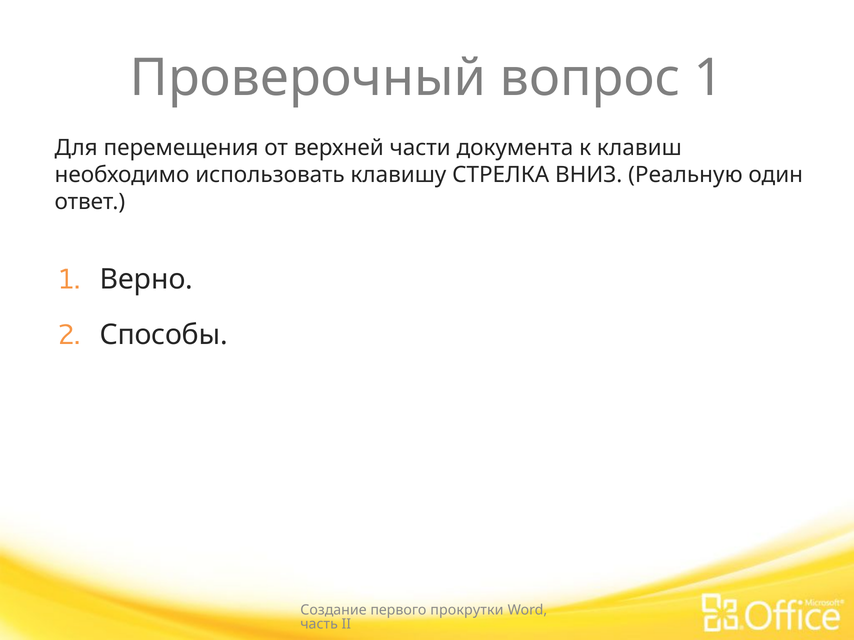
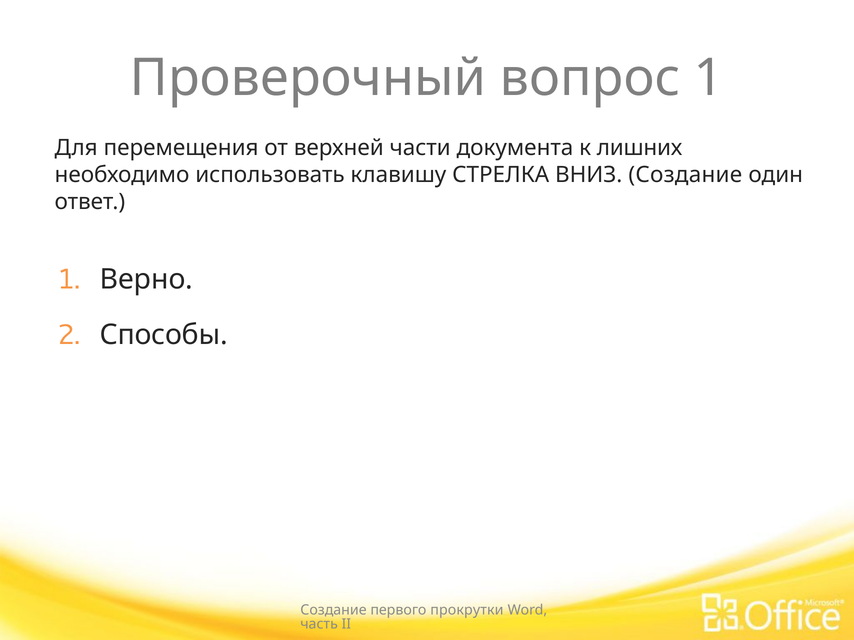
клавиш: клавиш -> лишних (640, 148)
ВНИЗ Реальную: Реальную -> Создание (685, 175)
